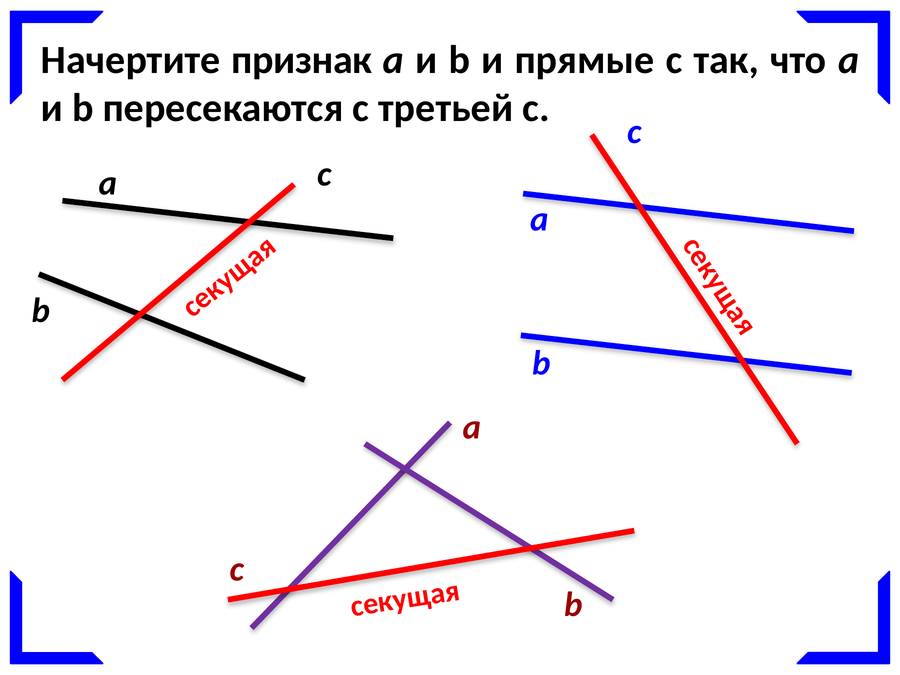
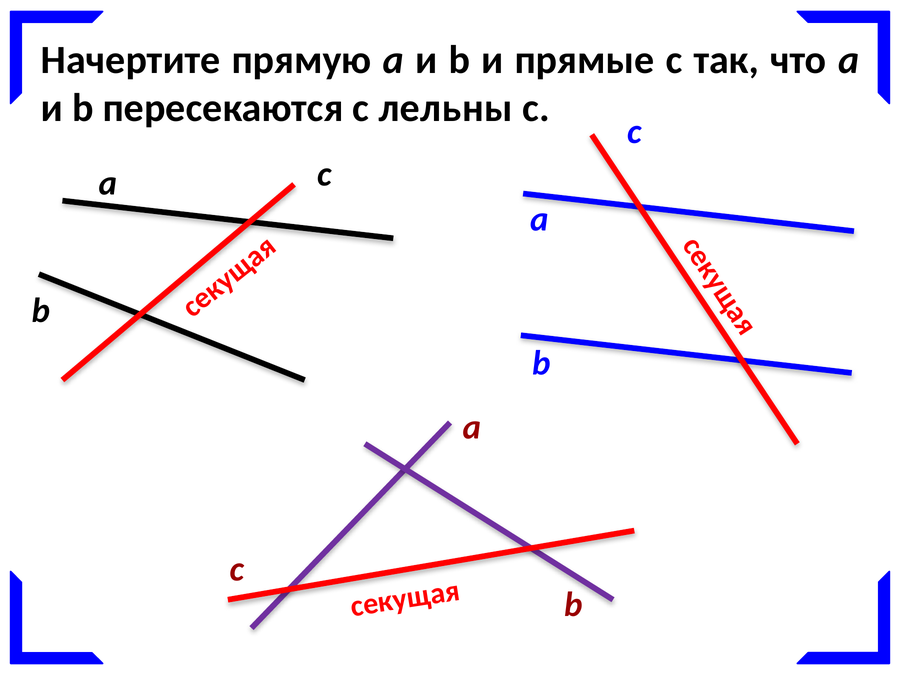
признак: признак -> прямую (302, 60)
третьей: третьей -> лельны (446, 108)
